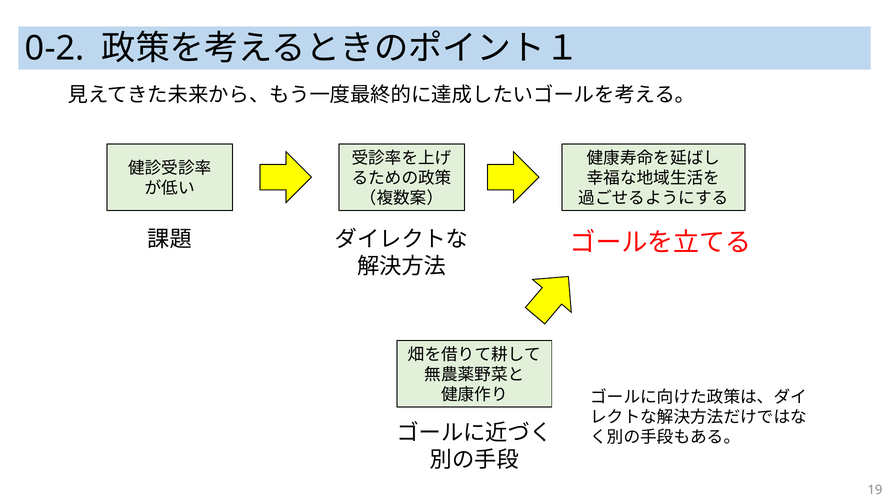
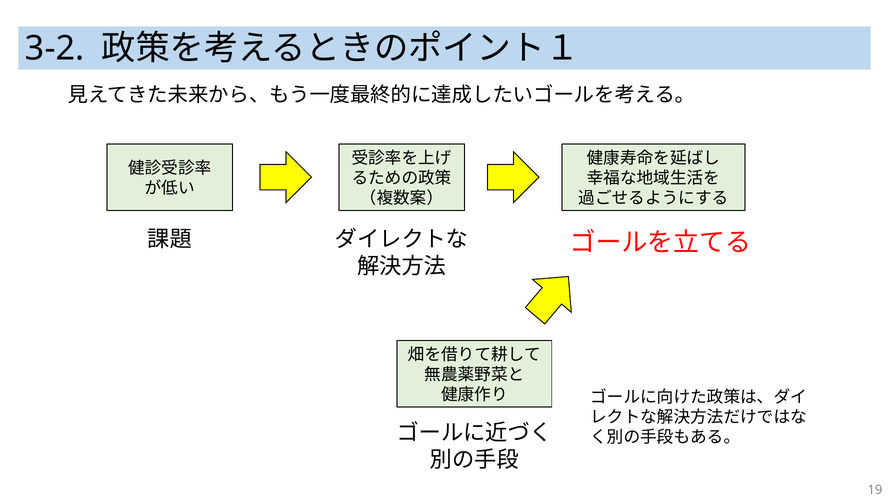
0-2: 0-2 -> 3-2 (55, 48)
